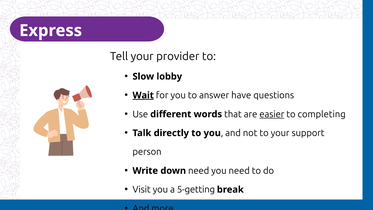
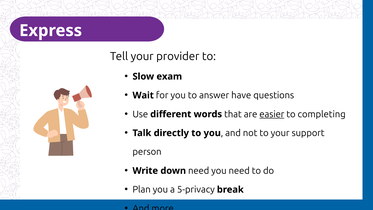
lobby: lobby -> exam (169, 76)
Wait underline: present -> none (143, 95)
Visit: Visit -> Plan (142, 189)
5-getting: 5-getting -> 5-privacy (196, 189)
